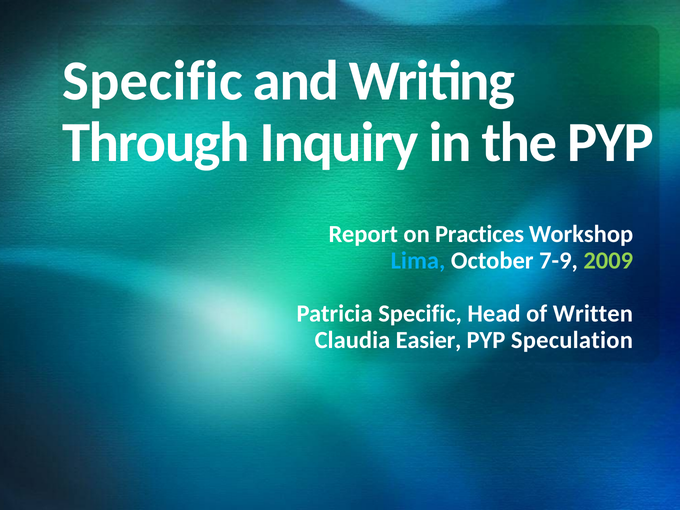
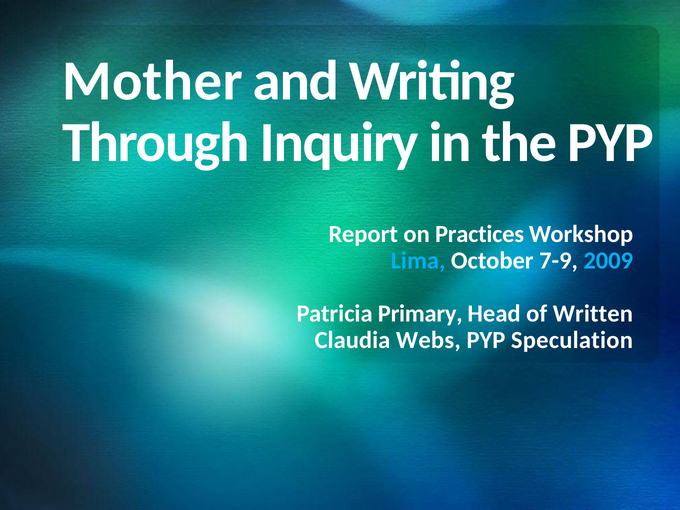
Specific: Specific -> Mother (152, 81)
2009 colour: light green -> light blue (608, 261)
Patricia Specific: Specific -> Primary (420, 314)
Easier: Easier -> Webs (428, 340)
